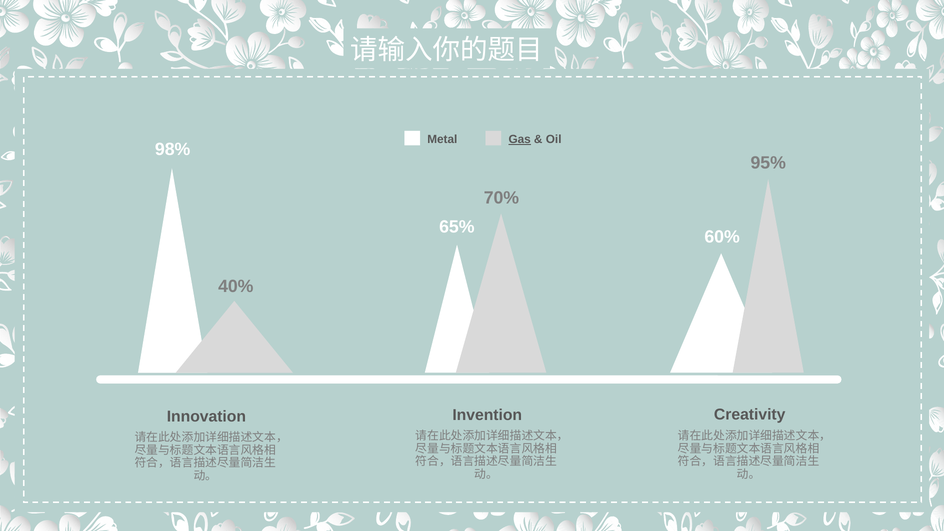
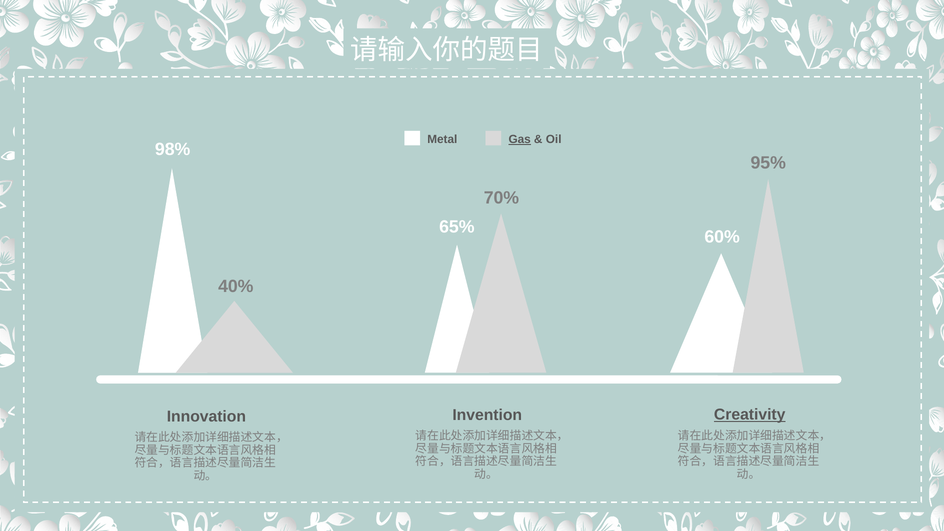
Creativity underline: none -> present (750, 415)
